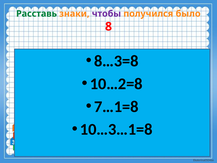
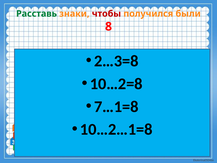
чтобы colour: purple -> red (106, 14)
было: было -> были (188, 14)
8…3=8: 8…3=8 -> 2…3=8 (116, 61)
10…3…1=8: 10…3…1=8 -> 10…2…1=8 (116, 129)
